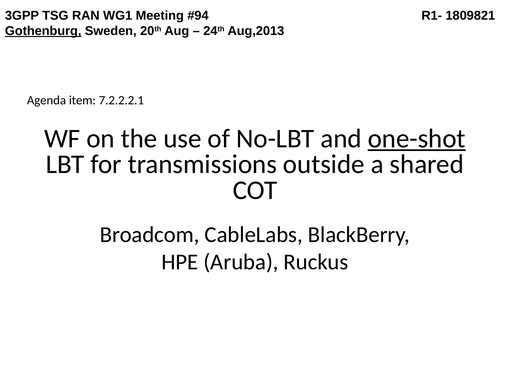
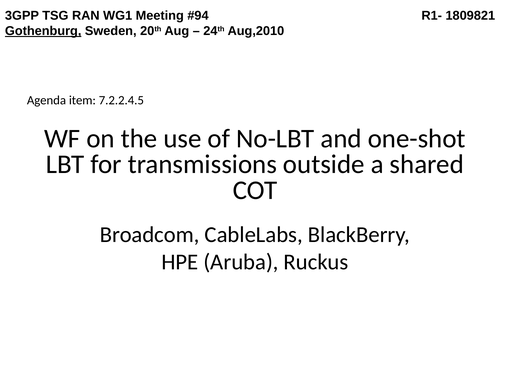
Aug,2013: Aug,2013 -> Aug,2010 (256, 31)
7.2.2.2.1: 7.2.2.2.1 -> 7.2.2.4.5 (121, 100)
one-shot underline: present -> none (417, 138)
